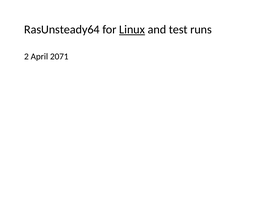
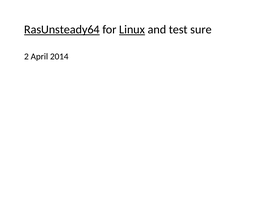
RasUnsteady64 underline: none -> present (62, 30)
runs: runs -> sure (201, 30)
2071: 2071 -> 2014 (59, 57)
